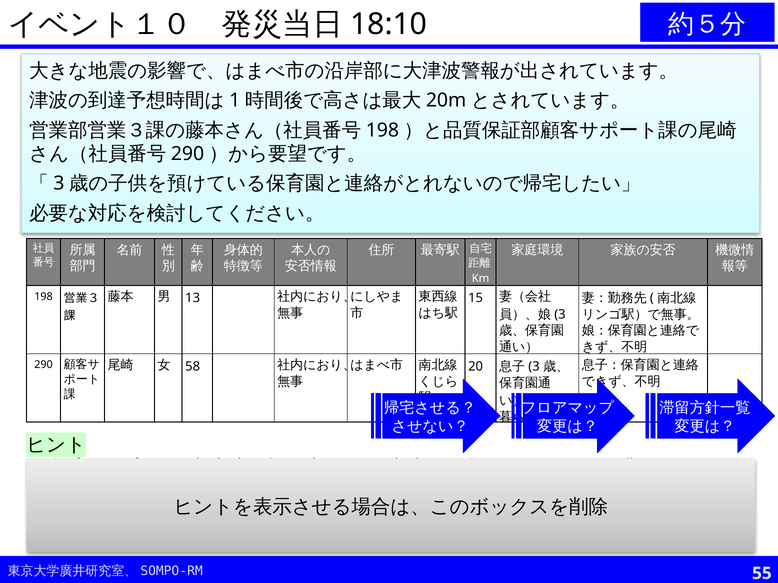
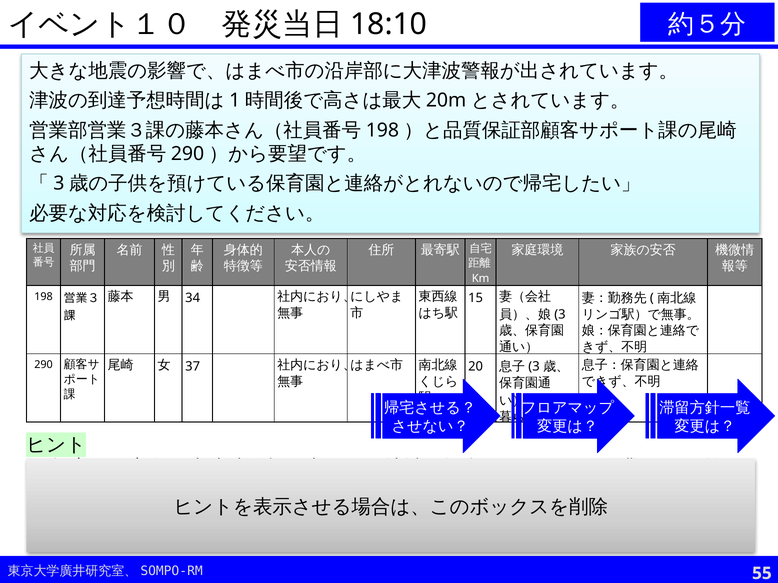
13: 13 -> 34 (193, 298)
58: 58 -> 37 (193, 367)
